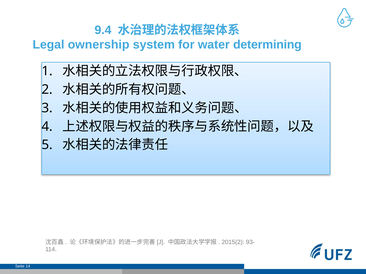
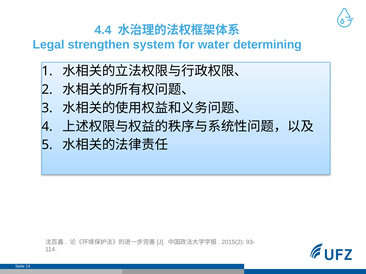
9.4: 9.4 -> 4.4 (103, 30)
ownership: ownership -> strengthen (99, 45)
